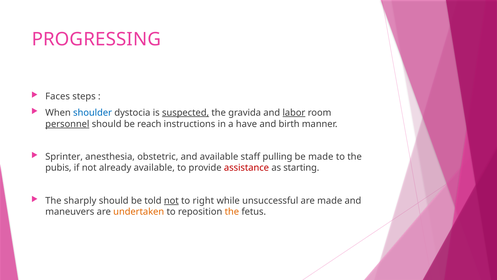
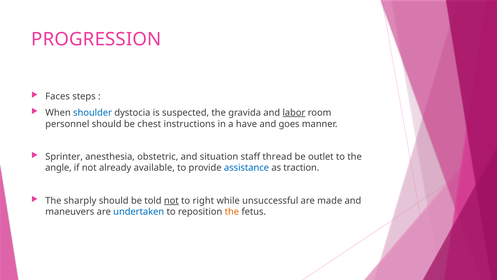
PROGRESSING: PROGRESSING -> PROGRESSION (96, 39)
suspected underline: present -> none (186, 113)
personnel underline: present -> none (67, 124)
reach: reach -> chest (149, 124)
birth: birth -> goes (289, 124)
and available: available -> situation (219, 156)
pulling: pulling -> thread (277, 156)
be made: made -> outlet (321, 156)
pubis: pubis -> angle (58, 168)
assistance colour: red -> blue (246, 168)
starting: starting -> traction (301, 168)
undertaken colour: orange -> blue (139, 212)
